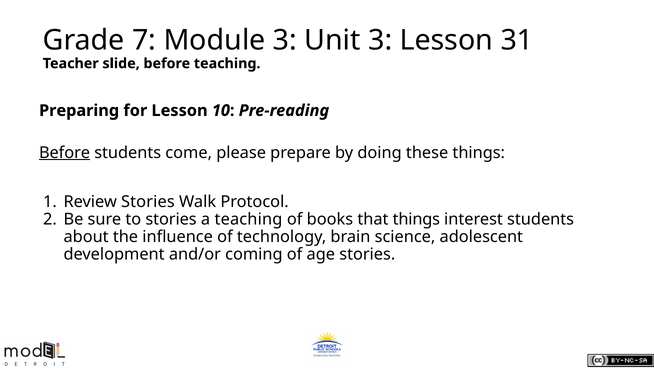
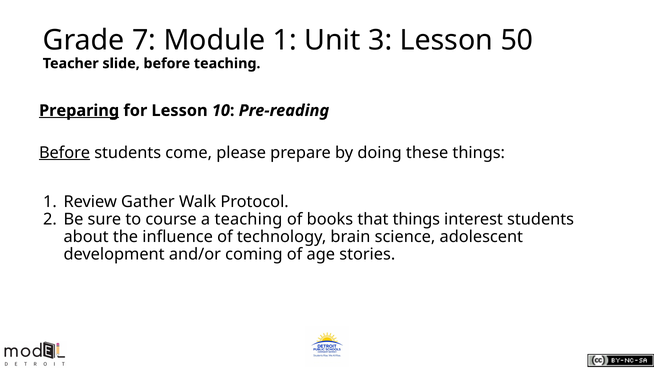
Module 3: 3 -> 1 (285, 40)
31: 31 -> 50 (517, 40)
Preparing underline: none -> present (79, 111)
Review Stories: Stories -> Gather (148, 202)
to stories: stories -> course (171, 219)
